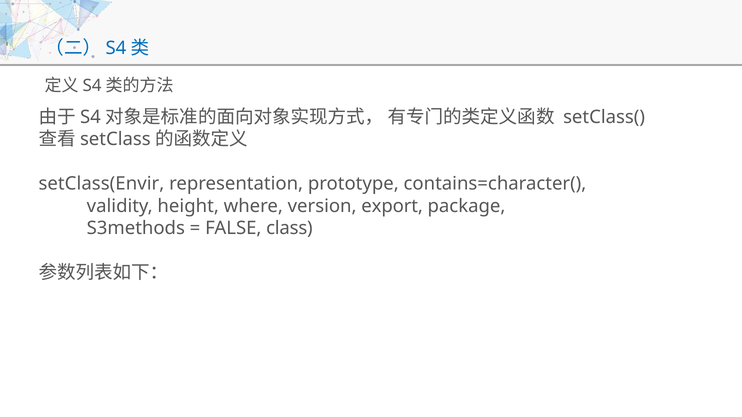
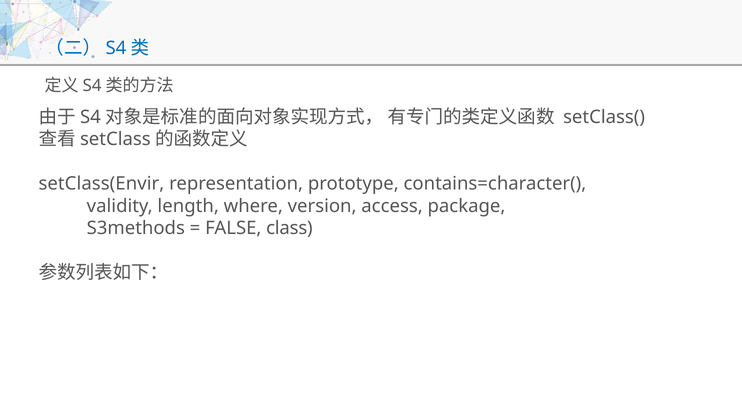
height: height -> length (188, 206)
export: export -> access (392, 206)
